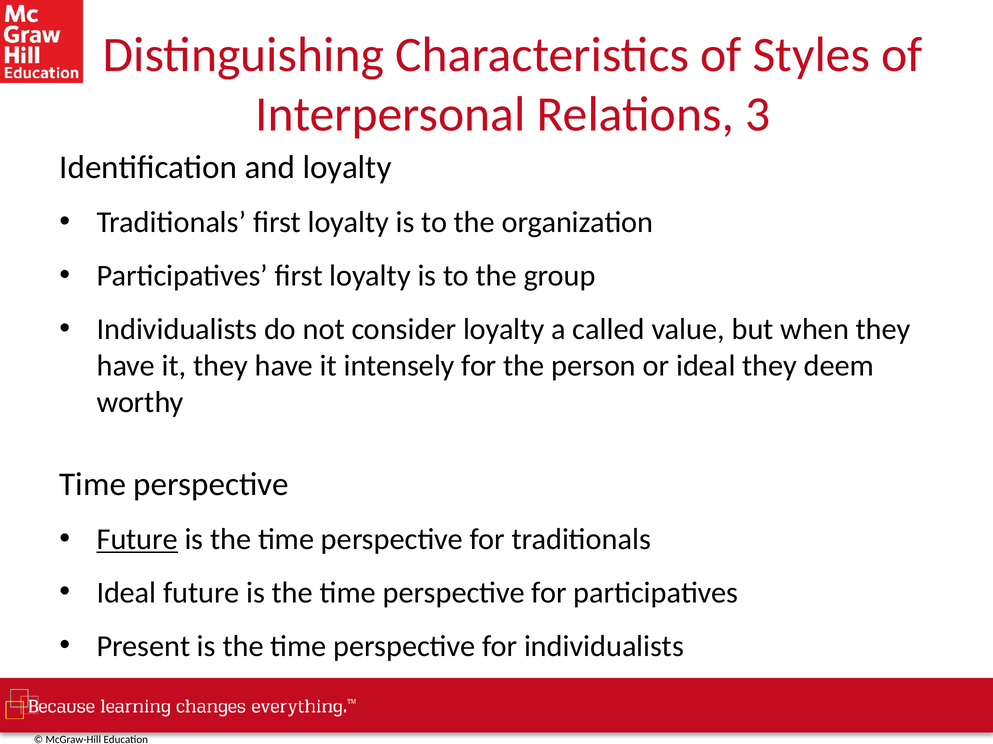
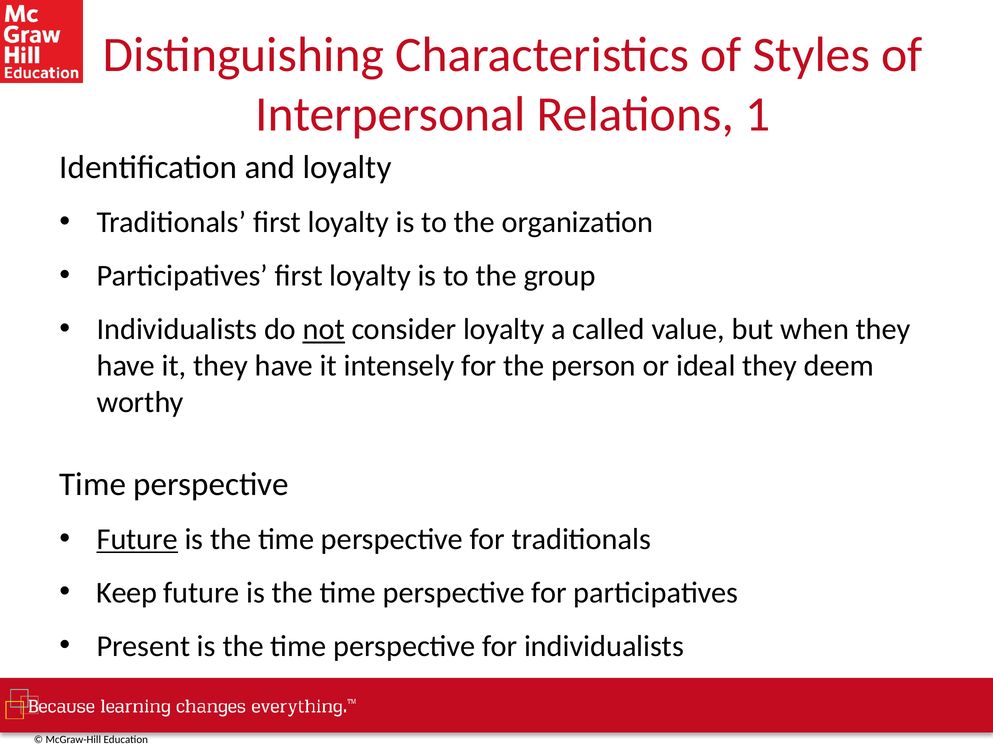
3: 3 -> 1 (758, 114)
not underline: none -> present (324, 330)
Ideal: Ideal -> Keep (127, 593)
